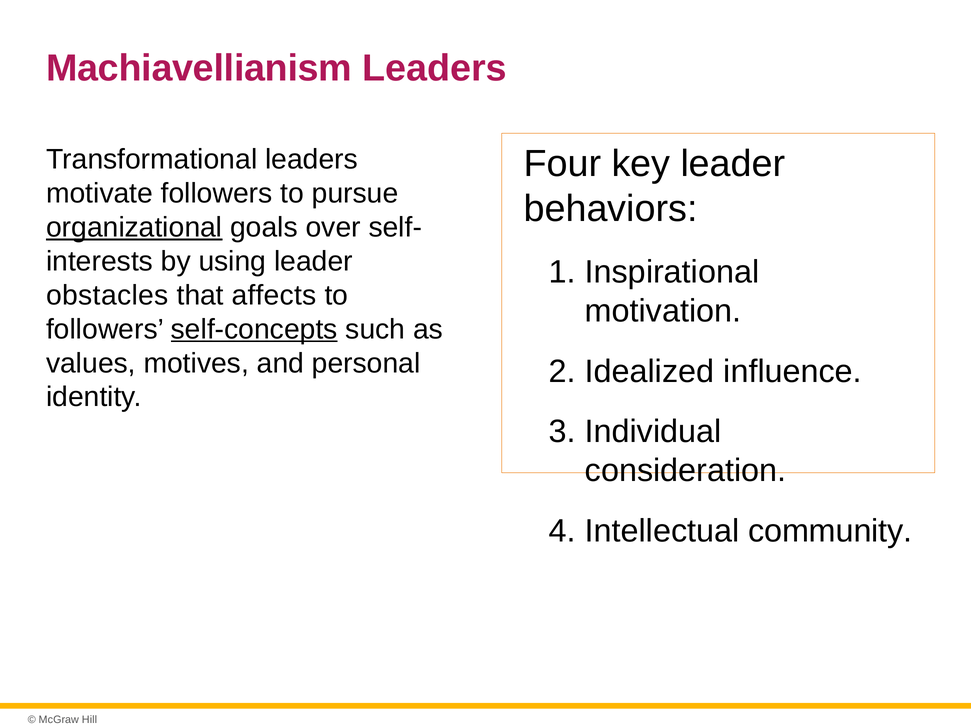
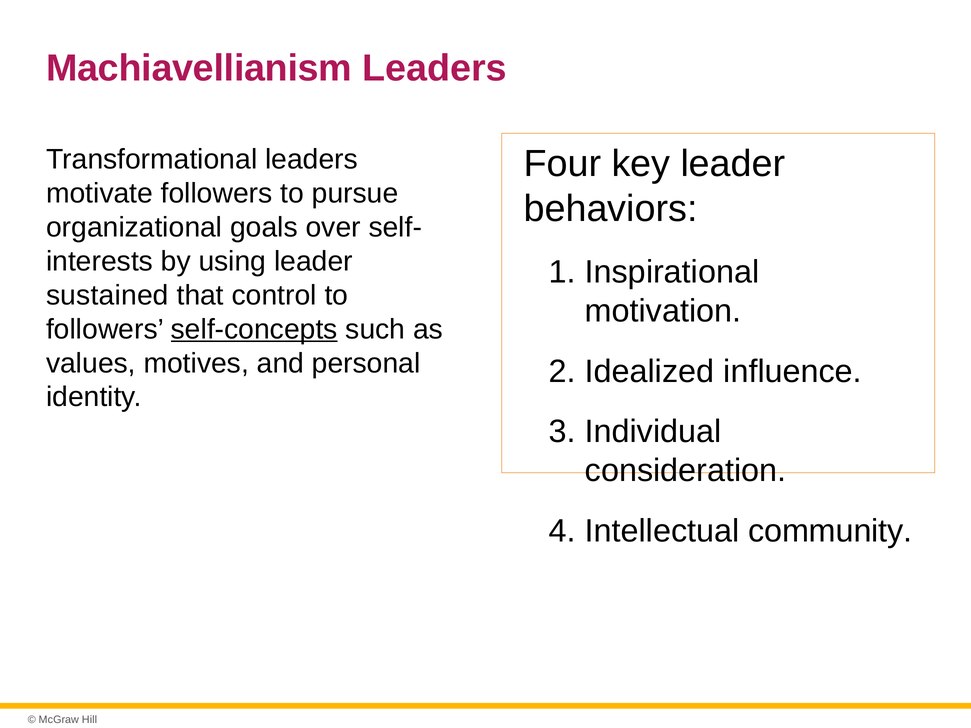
organizational underline: present -> none (134, 227)
obstacles: obstacles -> sustained (107, 295)
affects: affects -> control (274, 295)
